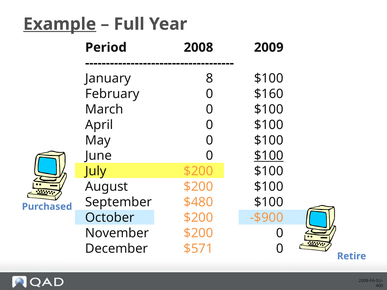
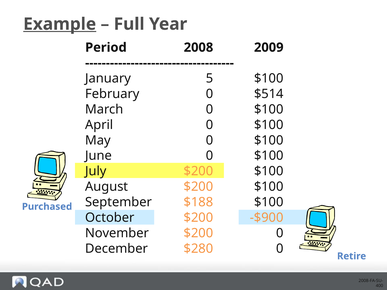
8: 8 -> 5 (210, 78)
$160: $160 -> $514 (269, 94)
$100 underline: present -> none (269, 156)
$480: $480 -> $188 (198, 202)
$571: $571 -> $280 (198, 249)
